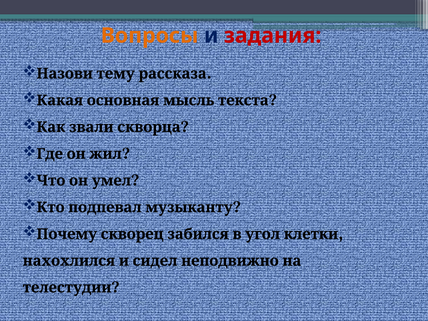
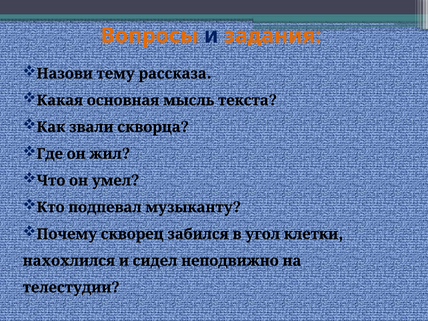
задания colour: red -> orange (273, 36)
